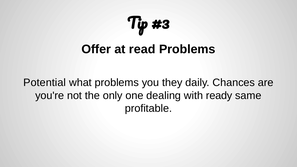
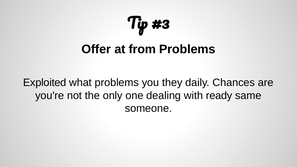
read: read -> from (142, 49)
Potential: Potential -> Exploited (45, 83)
profitable: profitable -> someone (148, 108)
